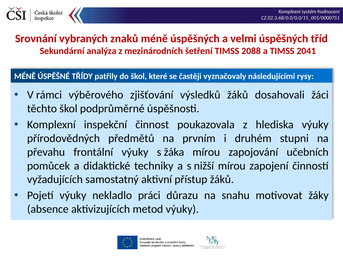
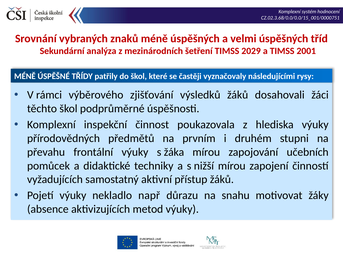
2088: 2088 -> 2029 (251, 51)
2041: 2041 -> 2001 (306, 51)
práci: práci -> např (149, 196)
